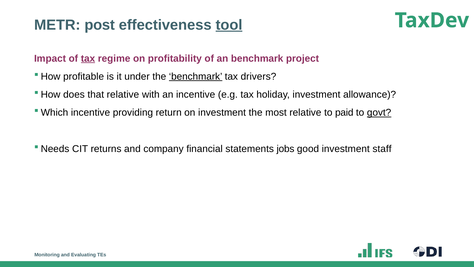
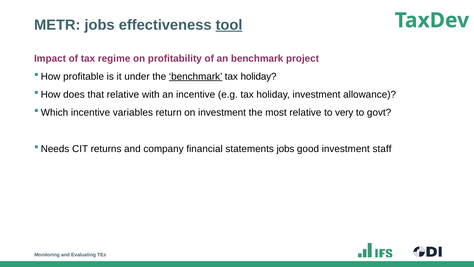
METR post: post -> jobs (100, 25)
tax underline: present -> none (88, 58)
drivers: drivers -> holiday (259, 76)
providing: providing -> variables (133, 113)
paid: paid -> very (344, 113)
govt underline: present -> none (379, 113)
